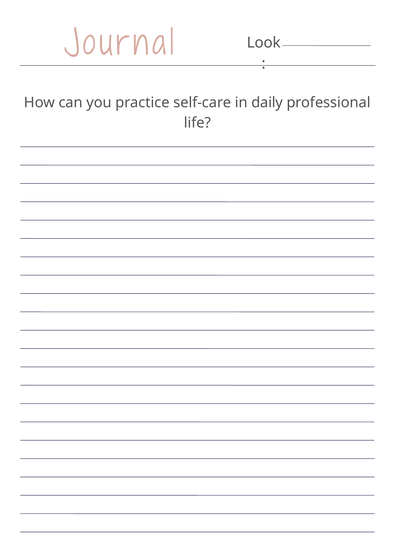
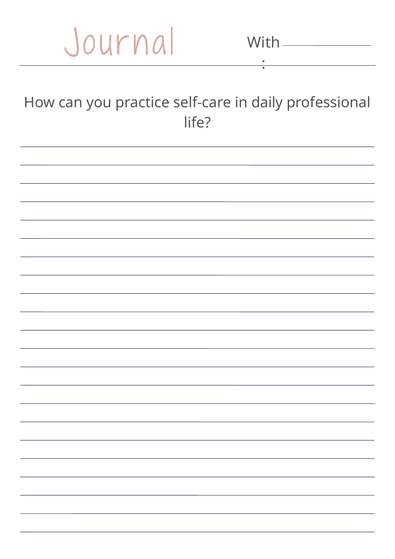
Look: Look -> With (264, 43)
